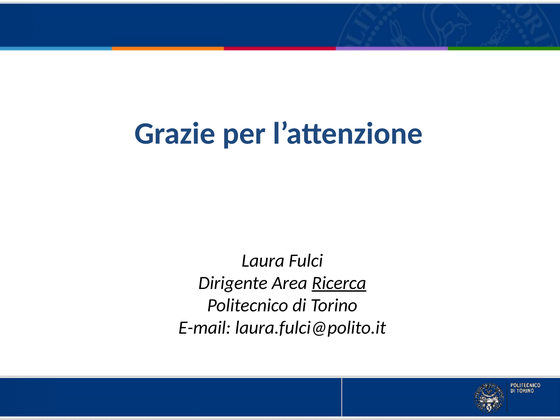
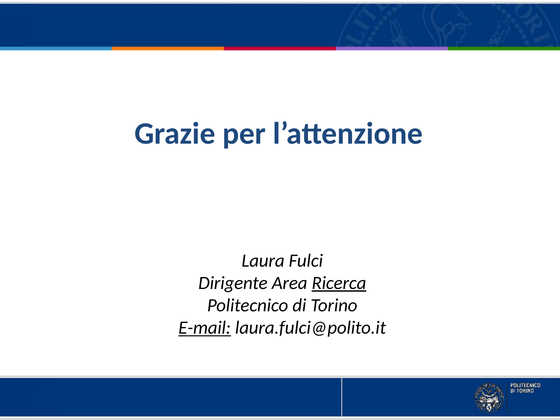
E-mail underline: none -> present (205, 328)
